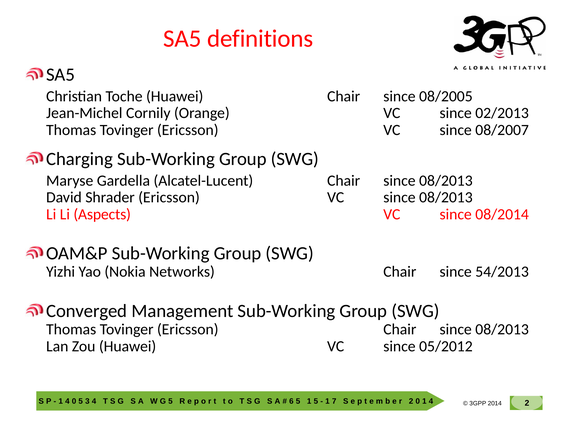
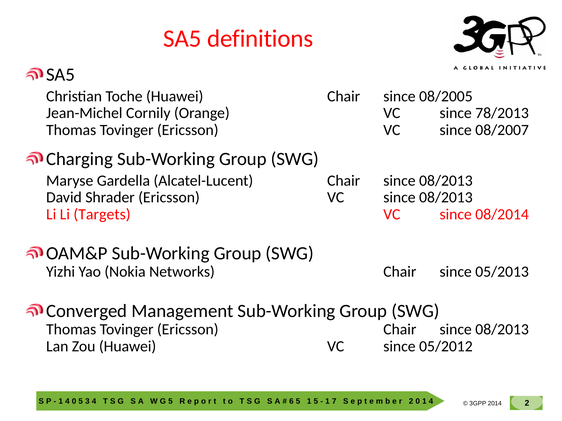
02/2013: 02/2013 -> 78/2013 (502, 113)
Aspects: Aspects -> Targets (102, 214)
54/2013: 54/2013 -> 05/2013 (502, 272)
